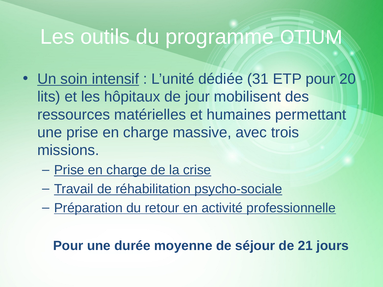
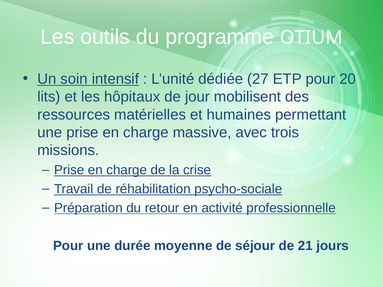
31: 31 -> 27 (258, 79)
